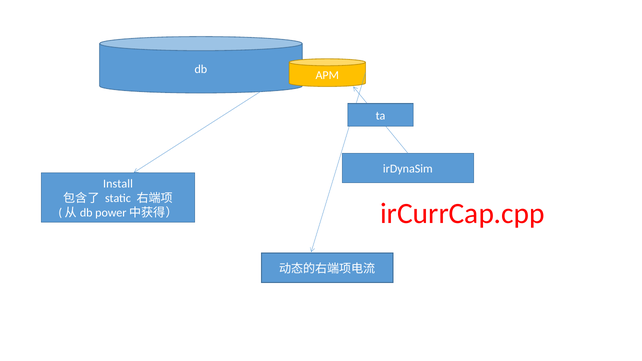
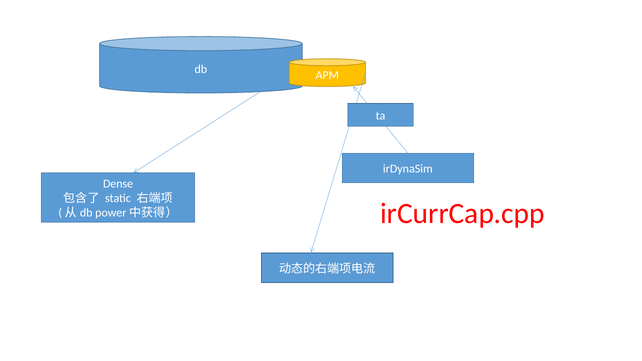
Install: Install -> Dense (118, 184)
